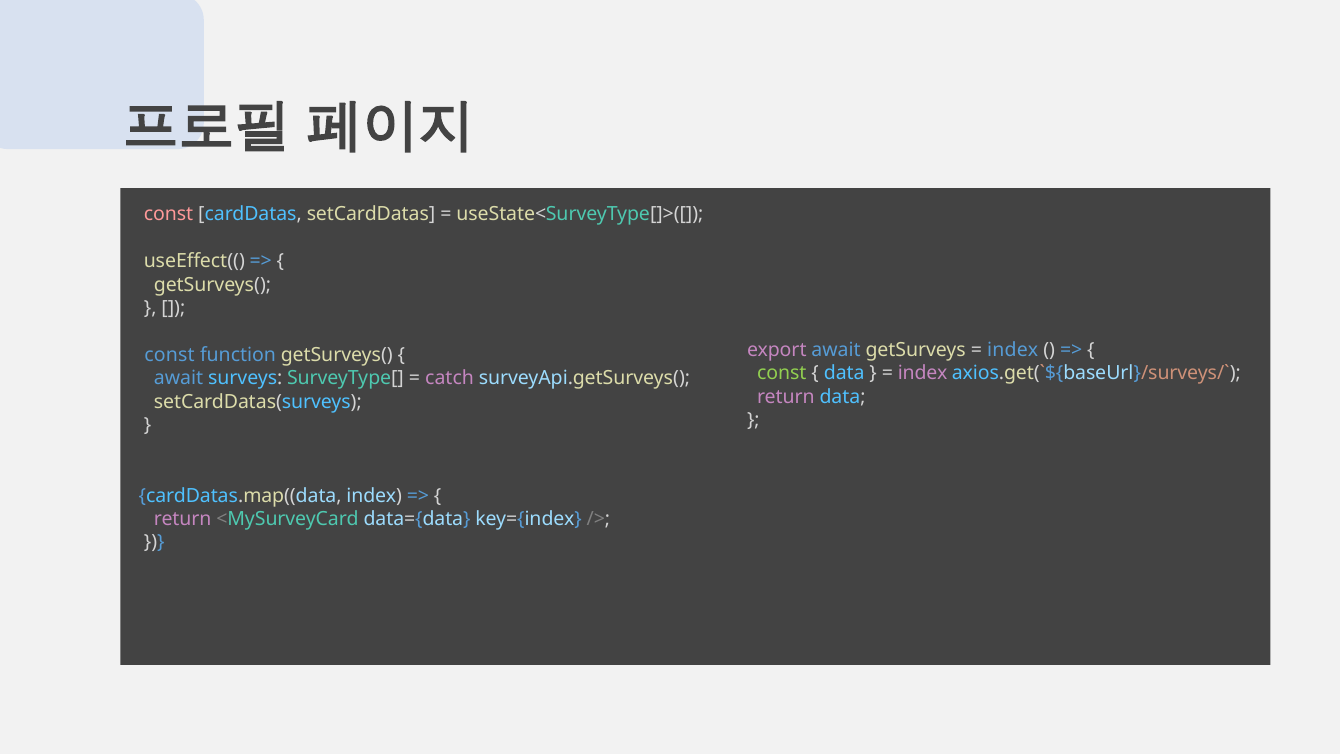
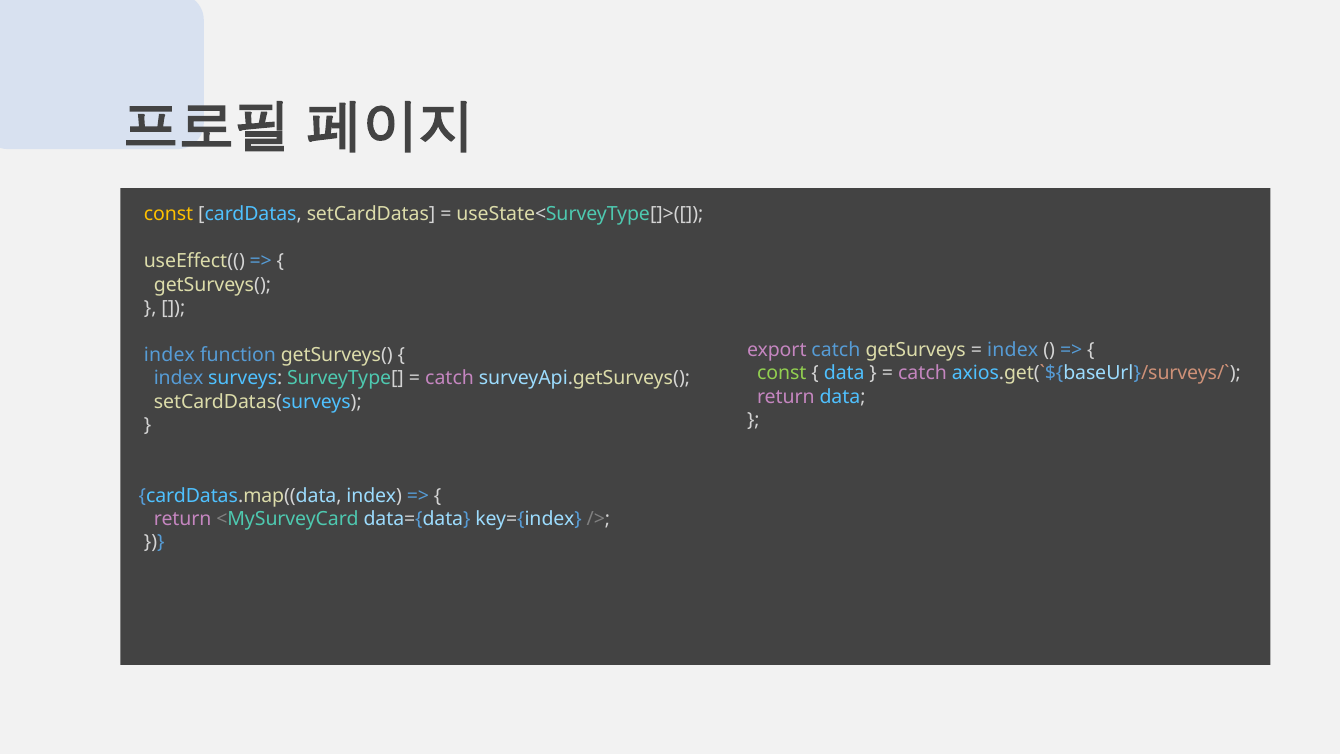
const colour: pink -> yellow (169, 214)
export await: await -> catch (836, 350)
const: const -> index (169, 355)
index: index -> catch (923, 373)
await: await -> index (179, 378)
